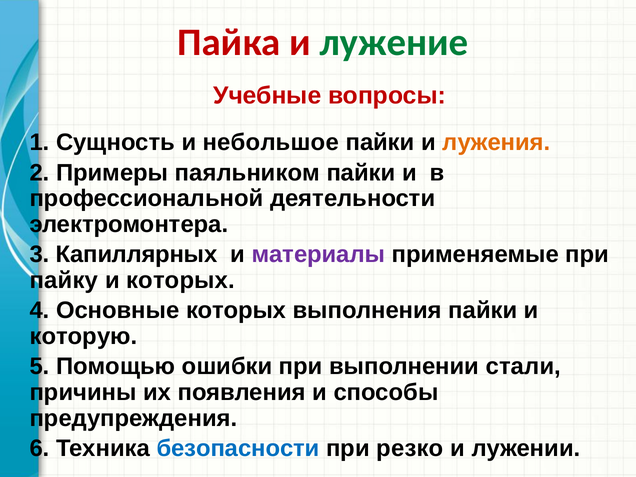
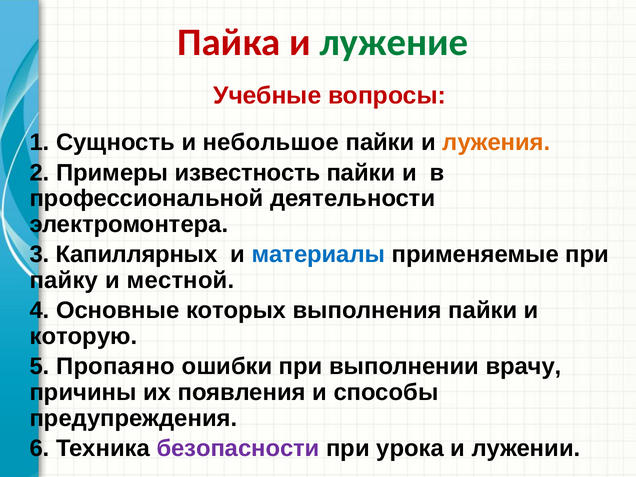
паяльником: паяльником -> известность (248, 173)
материалы colour: purple -> blue (318, 255)
и которых: которых -> местной (181, 280)
Помощью: Помощью -> Пропаяно (116, 367)
стали: стали -> врачу (524, 367)
безопасности colour: blue -> purple (238, 448)
резко: резко -> урока (410, 448)
